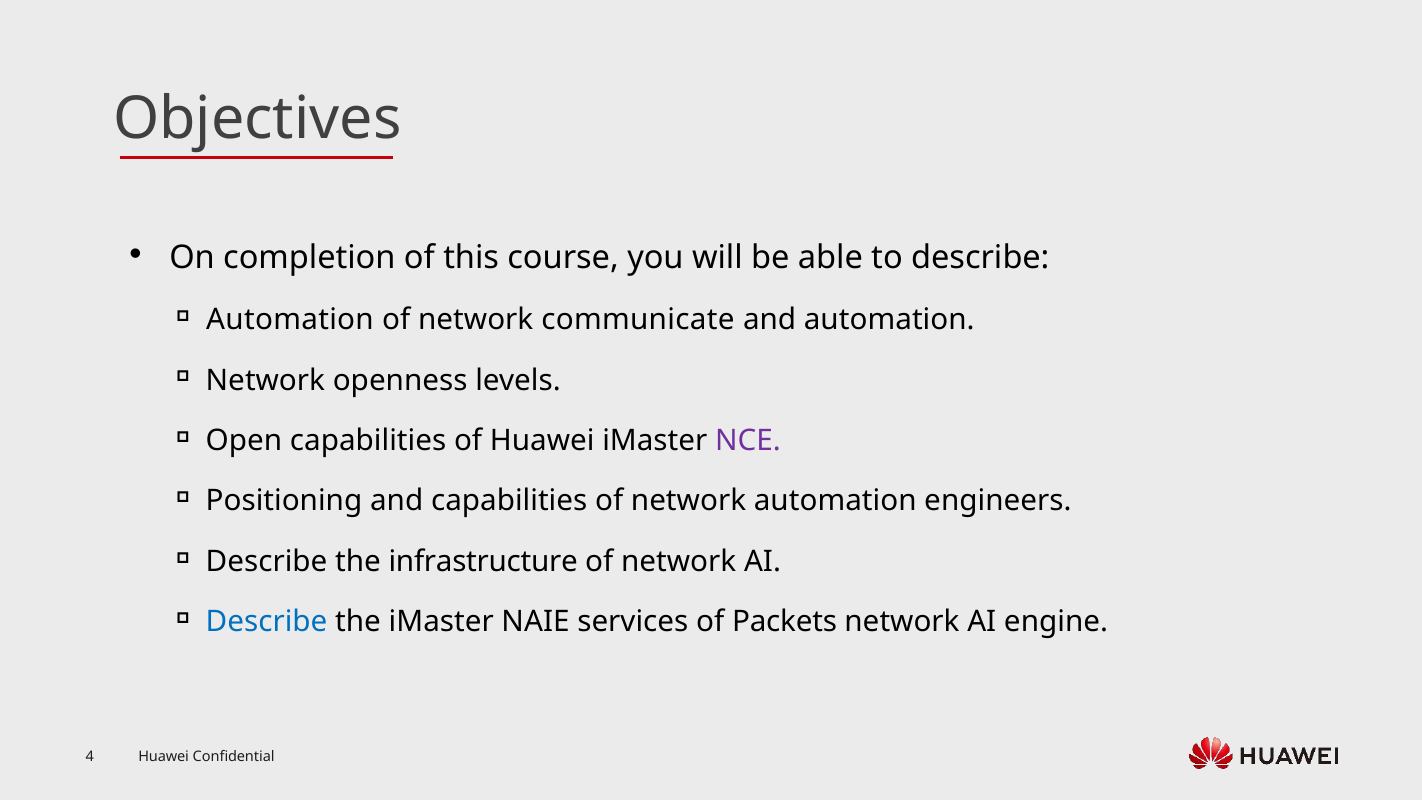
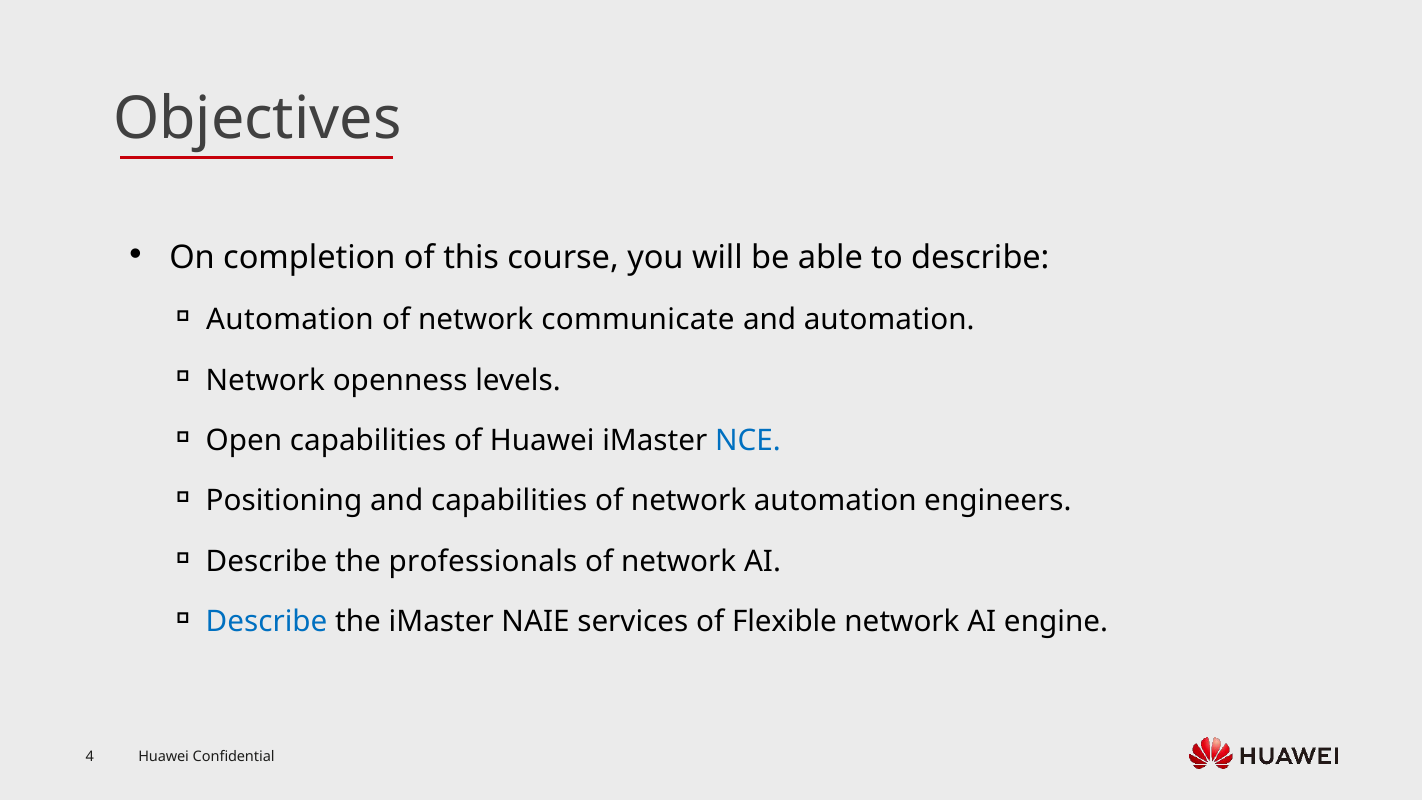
NCE colour: purple -> blue (748, 441)
infrastructure: infrastructure -> professionals (483, 562)
Packets: Packets -> Flexible (784, 622)
